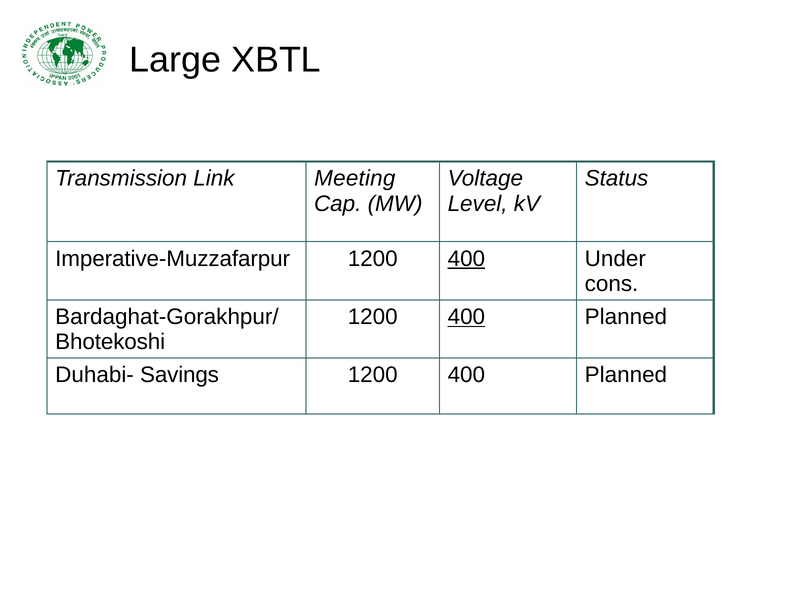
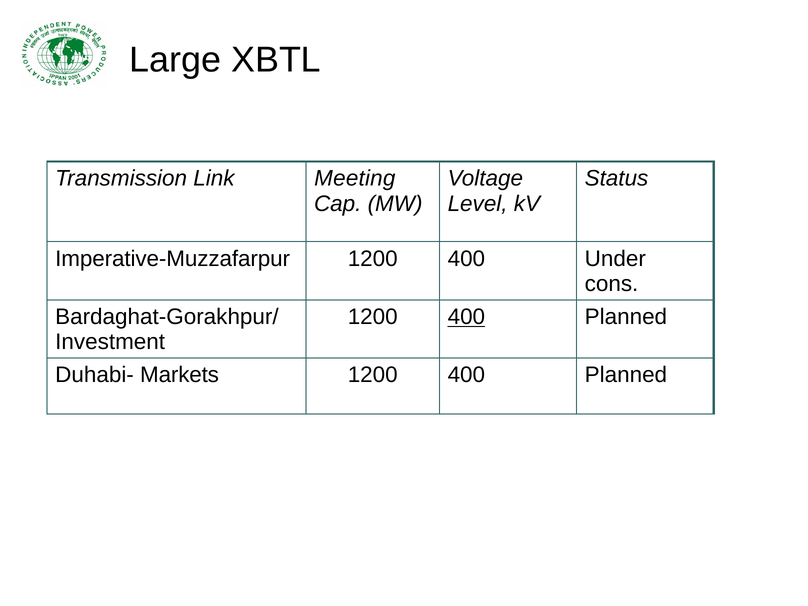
400 underline: present -> none (466, 259)
Bhotekoshi: Bhotekoshi -> Investment (110, 342)
Savings: Savings -> Markets (180, 375)
